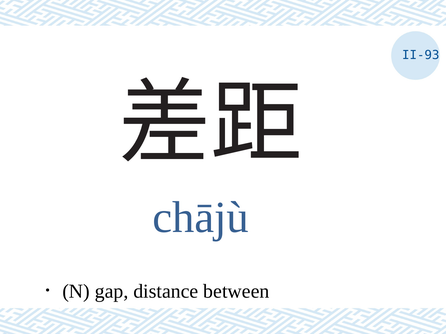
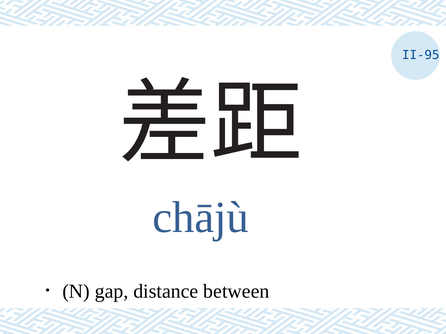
II-93: II-93 -> II-95 (421, 55)
